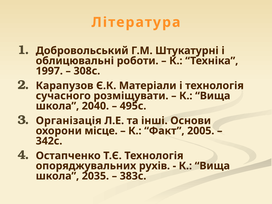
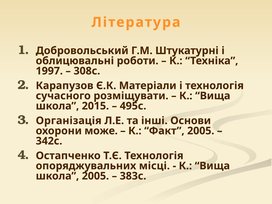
2040: 2040 -> 2015 (95, 106)
місце: місце -> може (101, 131)
рухів: рухів -> місці (154, 166)
школа 2035: 2035 -> 2005 (95, 176)
